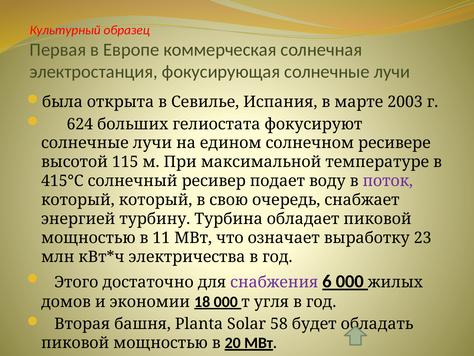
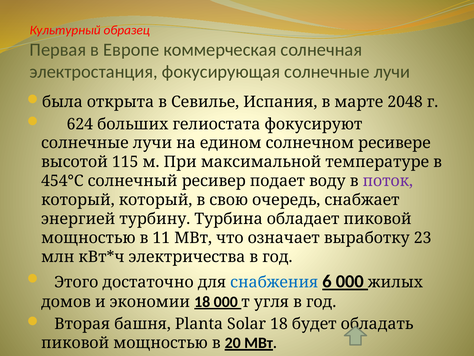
2003: 2003 -> 2048 (405, 102)
415°С: 415°С -> 454°С (62, 181)
снабжения colour: purple -> blue (274, 282)
Solar 58: 58 -> 18 (279, 324)
